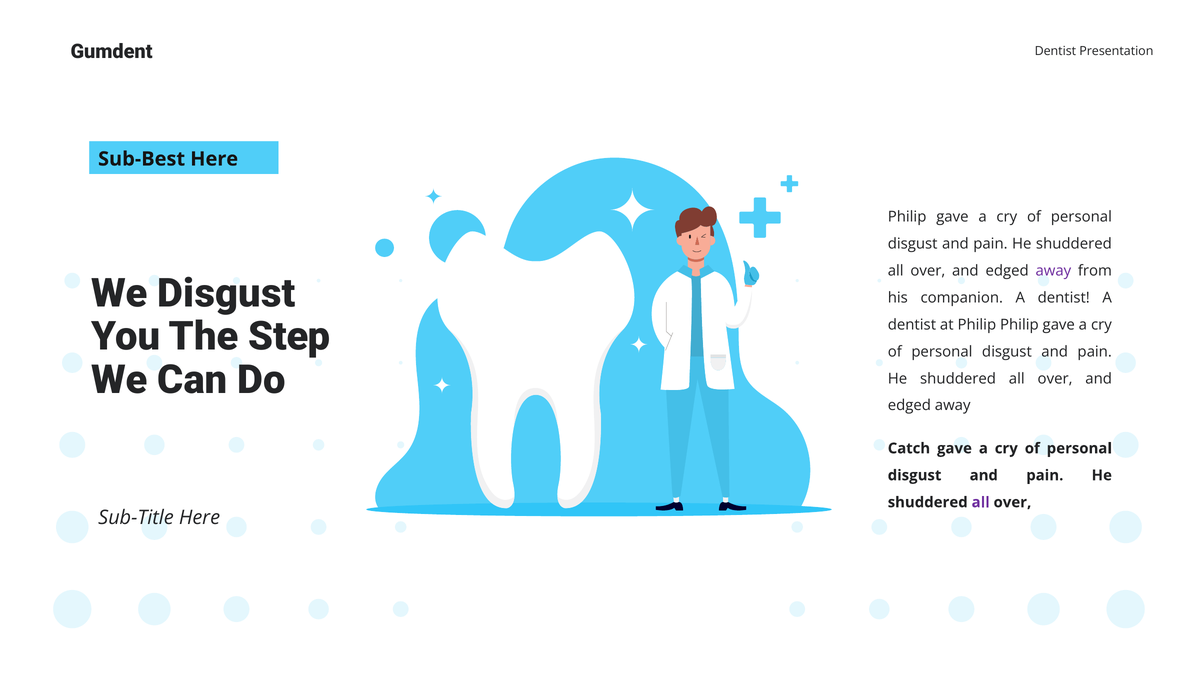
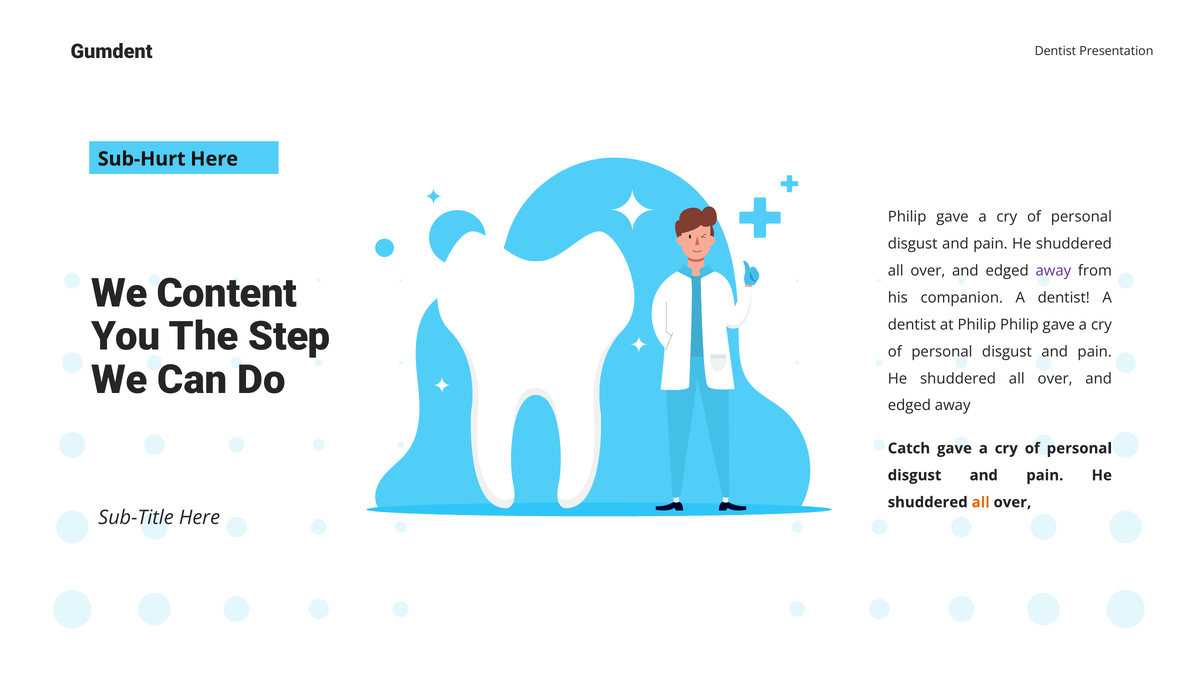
Sub-Best: Sub-Best -> Sub-Hurt (142, 159)
We Disgust: Disgust -> Content (227, 294)
all colour: purple -> orange (981, 502)
